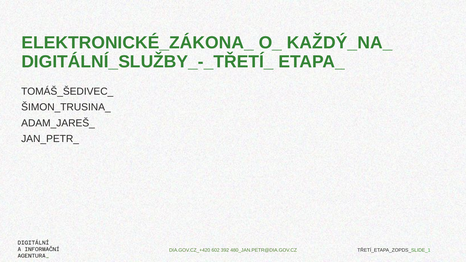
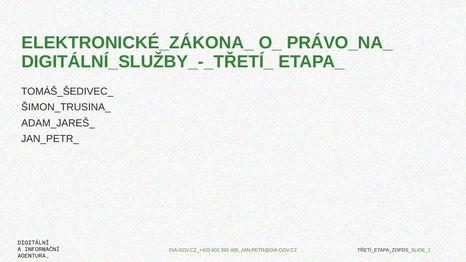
KAŽDÝ_NA_: KAŽDÝ_NA_ -> PRÁVO_NA_ (340, 43)
